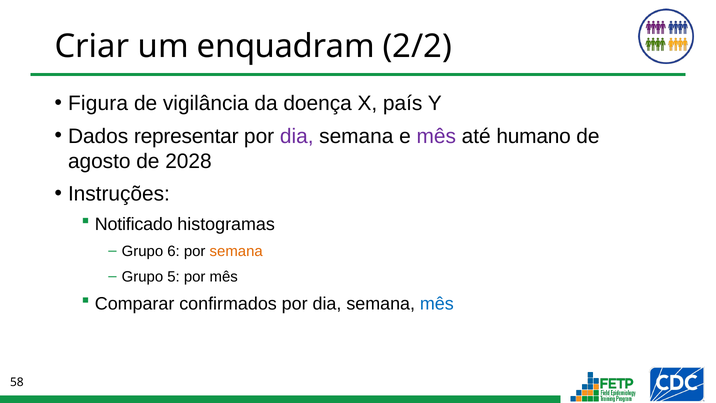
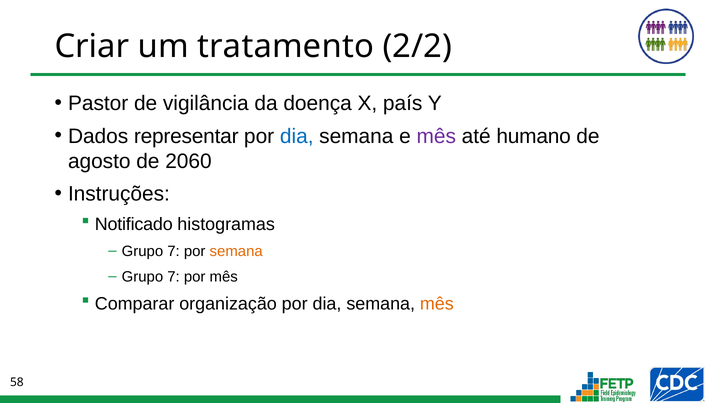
enquadram: enquadram -> tratamento (286, 47)
Figura: Figura -> Pastor (98, 104)
dia colour: purple -> blue (297, 136)
2028: 2028 -> 2060 (188, 161)
6: 6 -> 7 (174, 251)
5: 5 -> 7 (174, 276)
confirmados: confirmados -> organização (228, 304)
mês colour: blue -> orange (437, 304)
